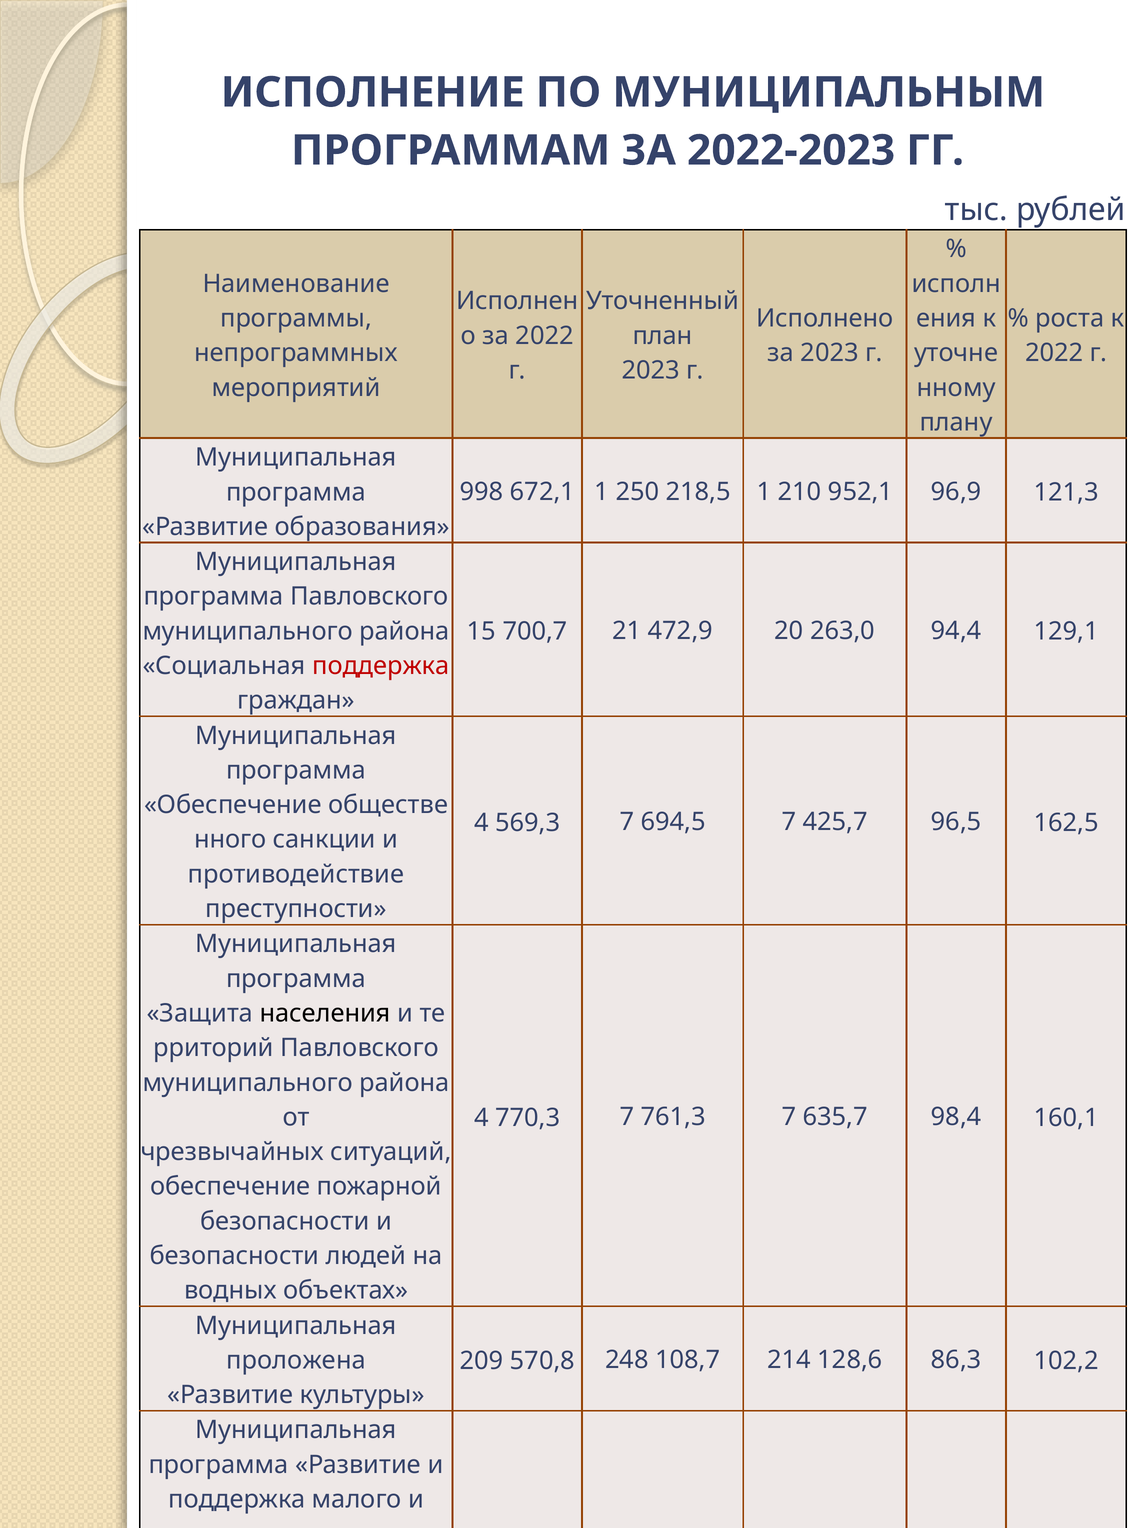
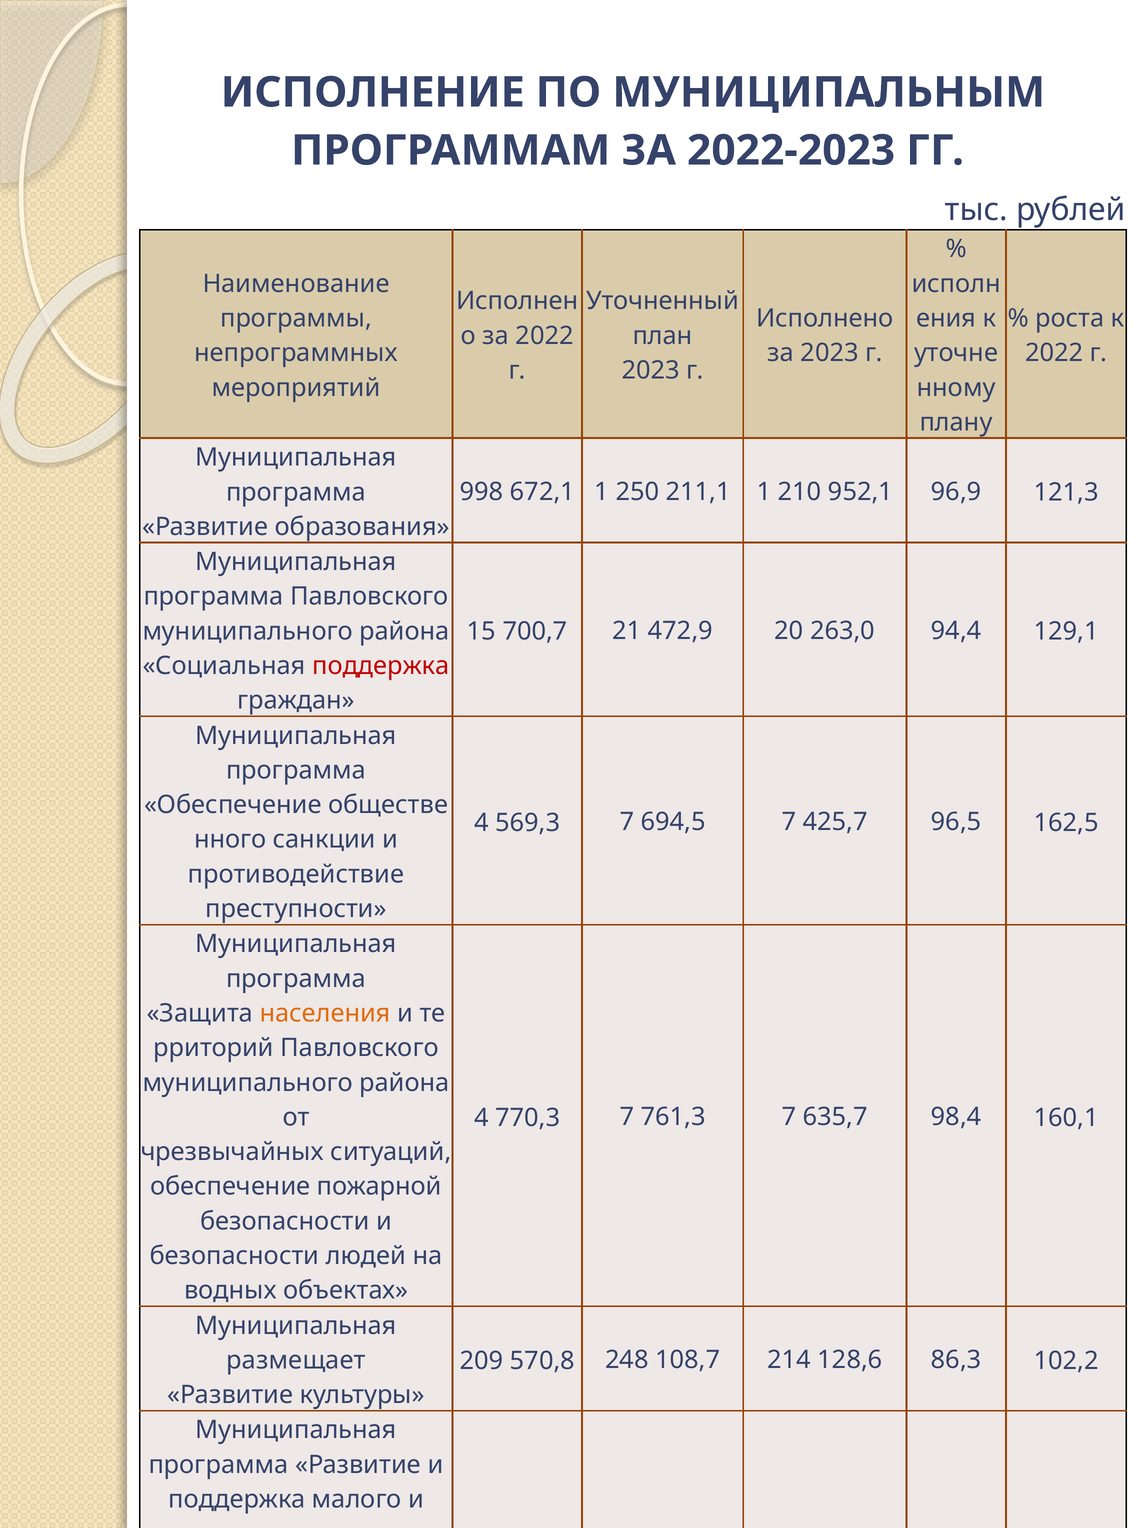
218,5: 218,5 -> 211,1 (698, 492)
населения colour: black -> orange (325, 1013)
проложена: проложена -> размещает (296, 1360)
